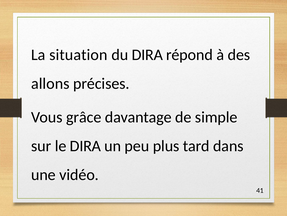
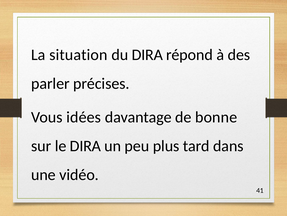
allons: allons -> parler (50, 83)
grâce: grâce -> idées (84, 117)
simple: simple -> bonne (216, 117)
